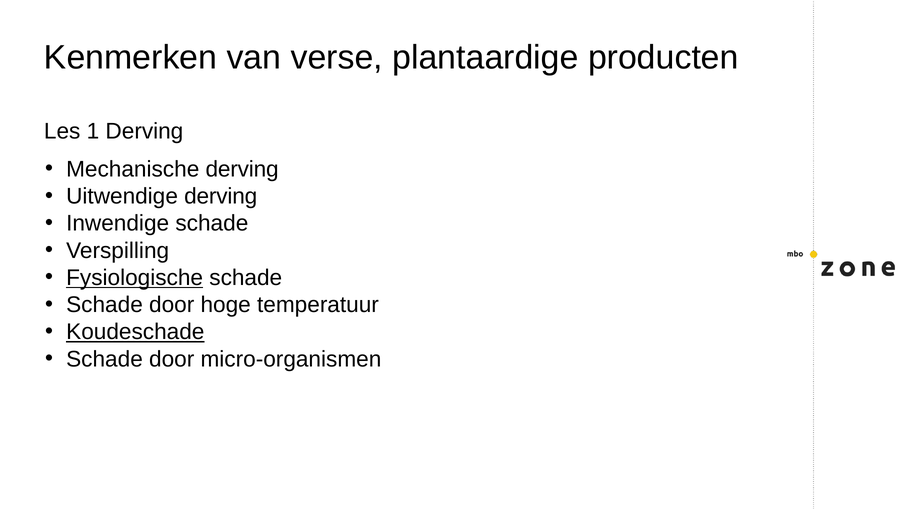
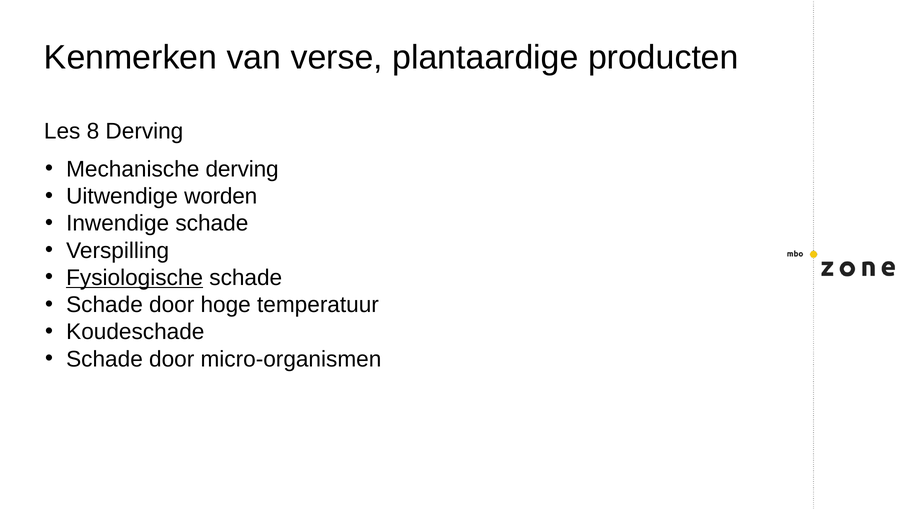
1: 1 -> 8 (93, 131)
Uitwendige derving: derving -> worden (221, 196)
Koudeschade underline: present -> none (135, 332)
